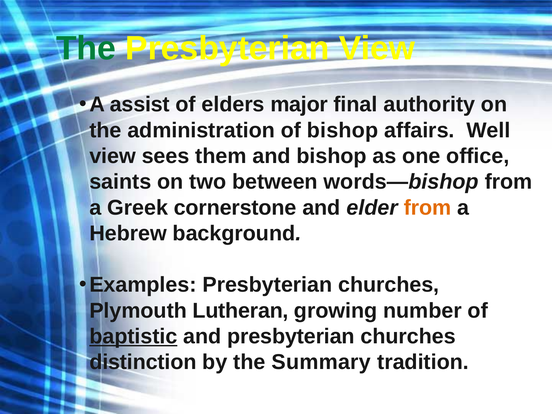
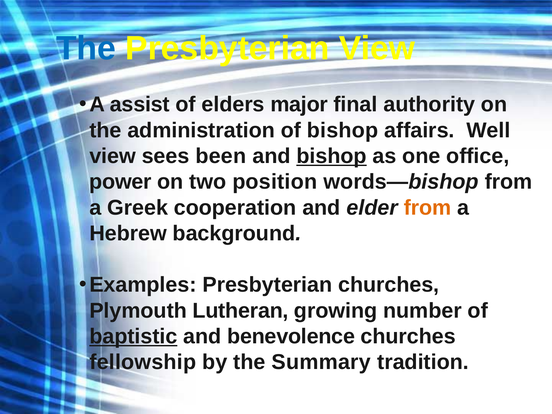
The colour: green -> blue (86, 48)
them: them -> been (221, 156)
bishop underline: none -> present (332, 156)
saints: saints -> power (120, 182)
between: between -> position (275, 182)
cornerstone: cornerstone -> cooperation (235, 208)
and presbyterian: presbyterian -> benevolence (291, 336)
distinction: distinction -> fellowship (143, 362)
